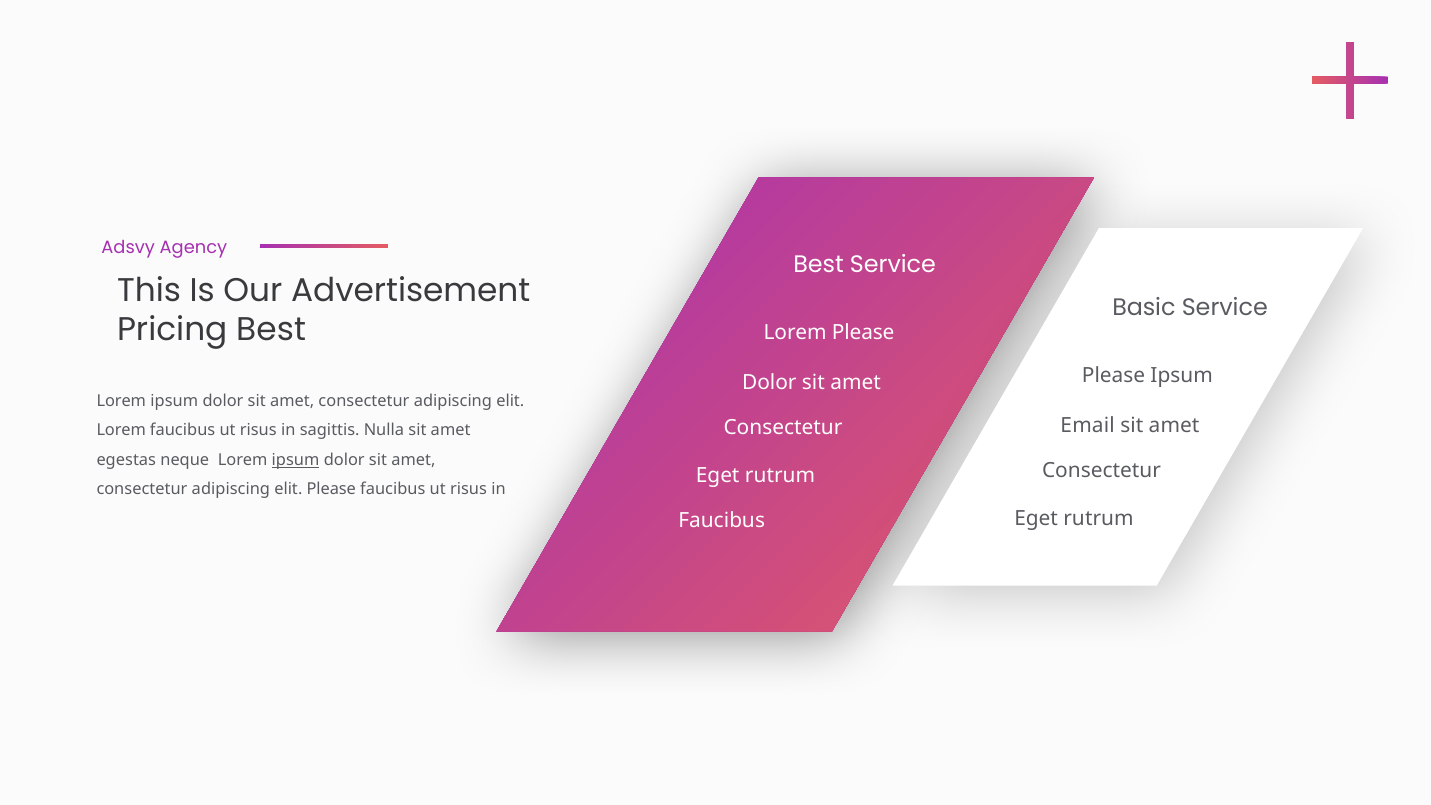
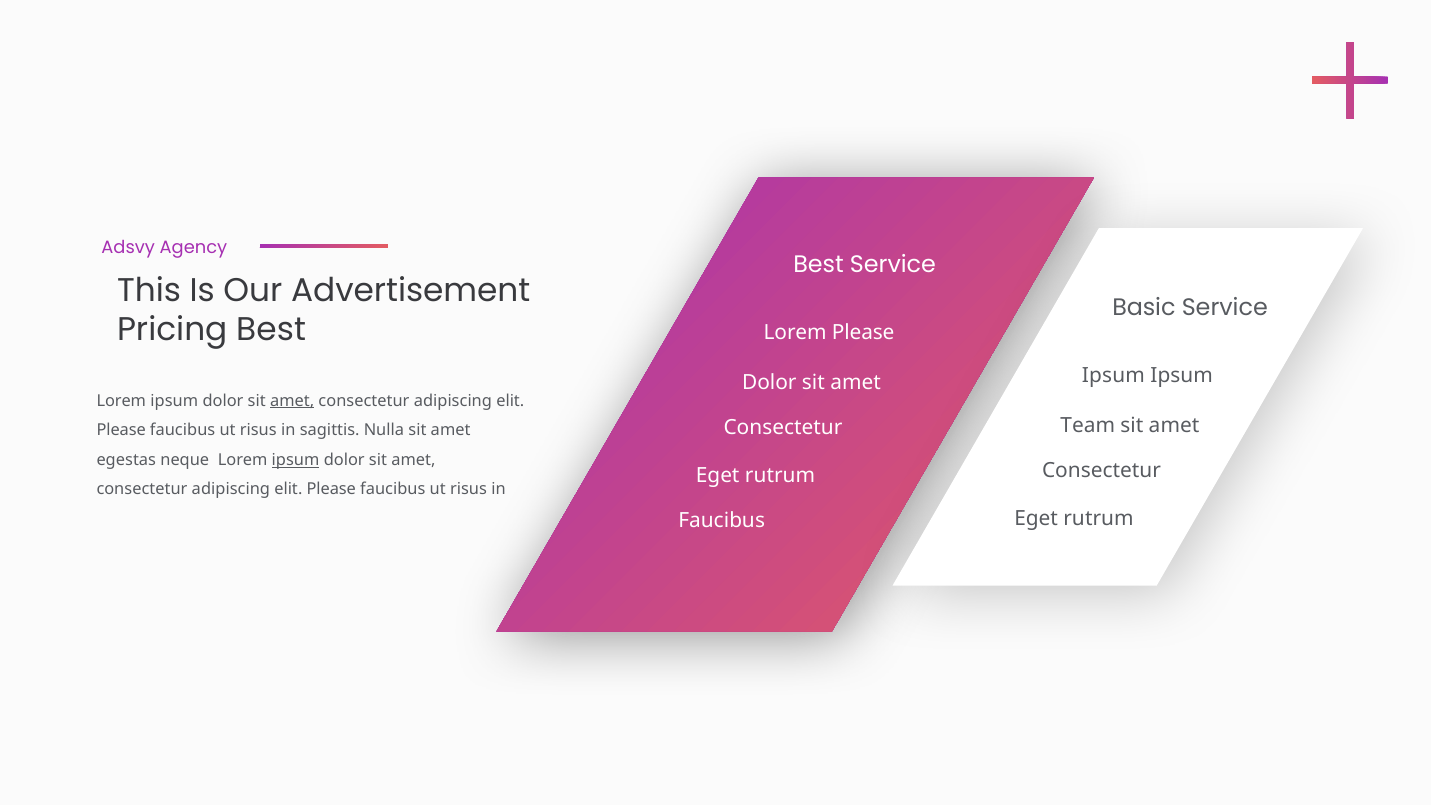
Please: Please -> Ipsum (1113, 376)
amet underline: none -> present (292, 401)
Email: Email -> Team (1088, 425)
Lorem: Lorem -> Please (121, 430)
